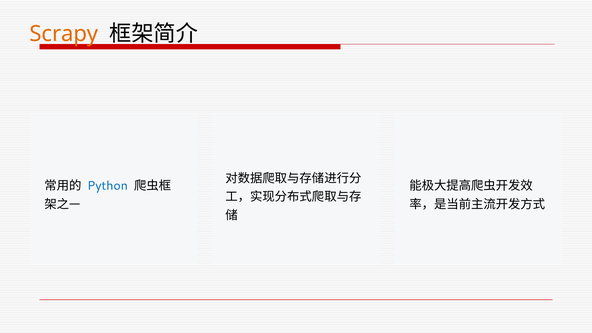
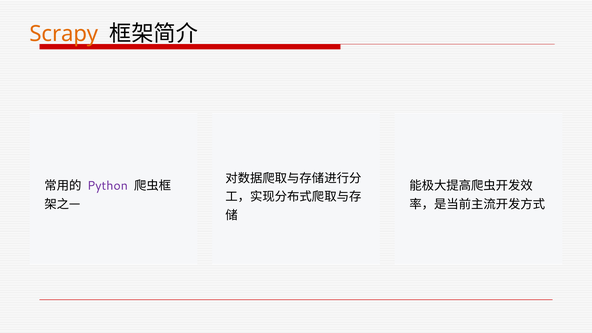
Python colour: blue -> purple (108, 186)
